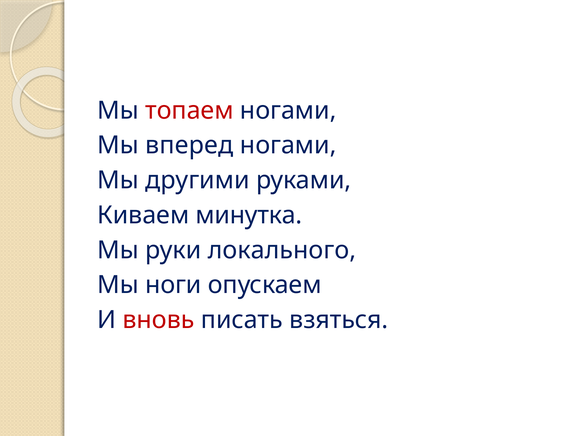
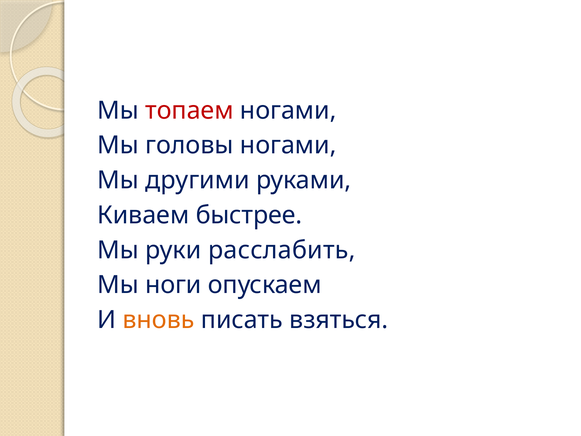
вперед: вперед -> головы (189, 145)
минутка: минутка -> быстрее (249, 215)
локального: локального -> расслабить (282, 250)
вновь colour: red -> orange (159, 320)
